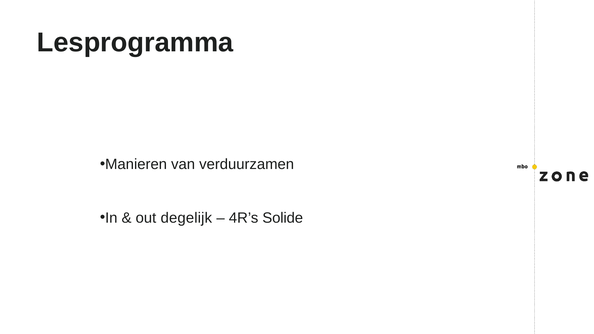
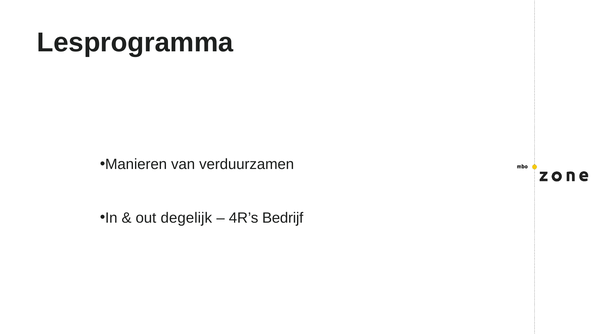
Solide: Solide -> Bedrijf (283, 218)
